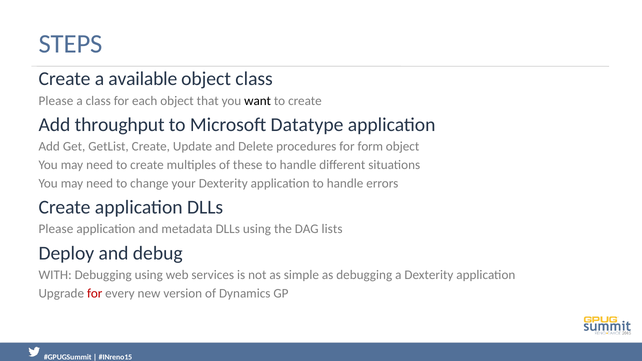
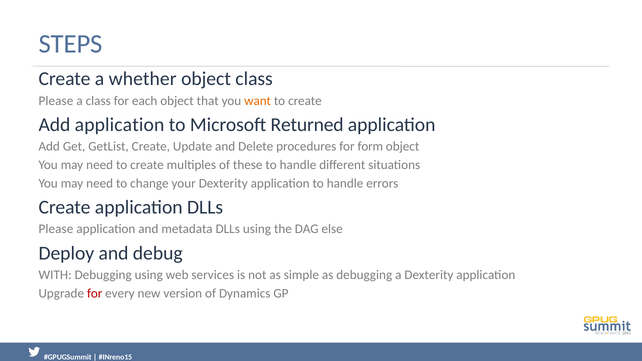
available: available -> whether (143, 79)
want colour: black -> orange (258, 101)
Add throughput: throughput -> application (120, 125)
Datatype: Datatype -> Returned (307, 125)
lists: lists -> else (332, 229)
